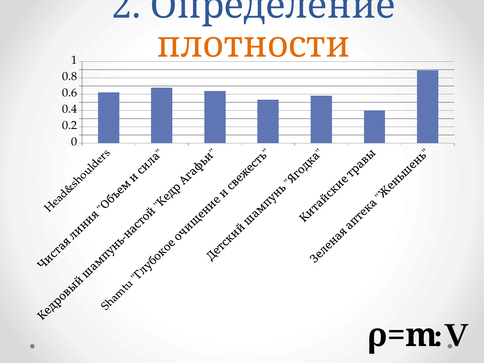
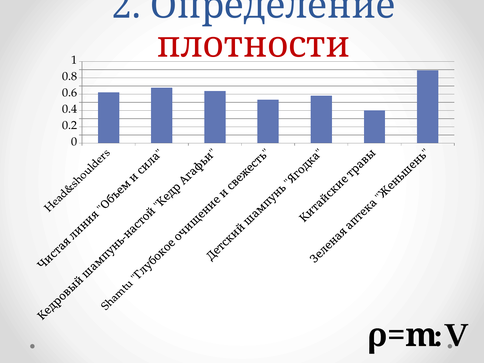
плотности colour: orange -> red (253, 45)
